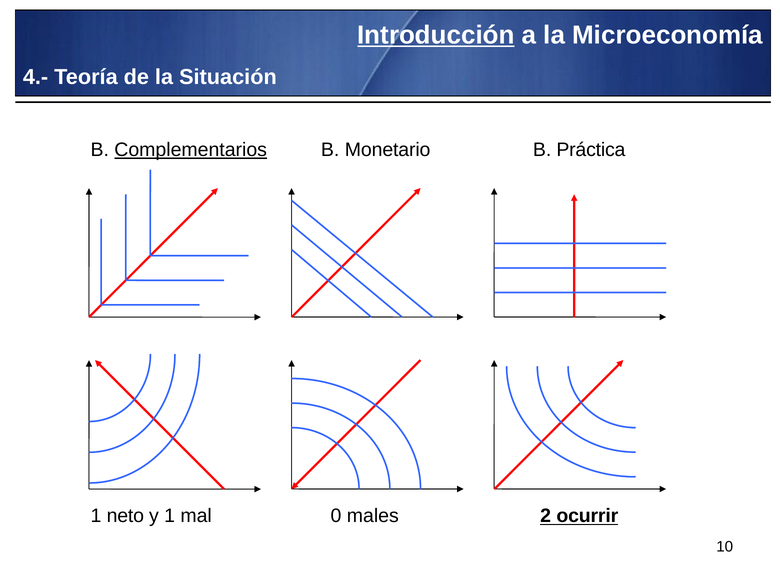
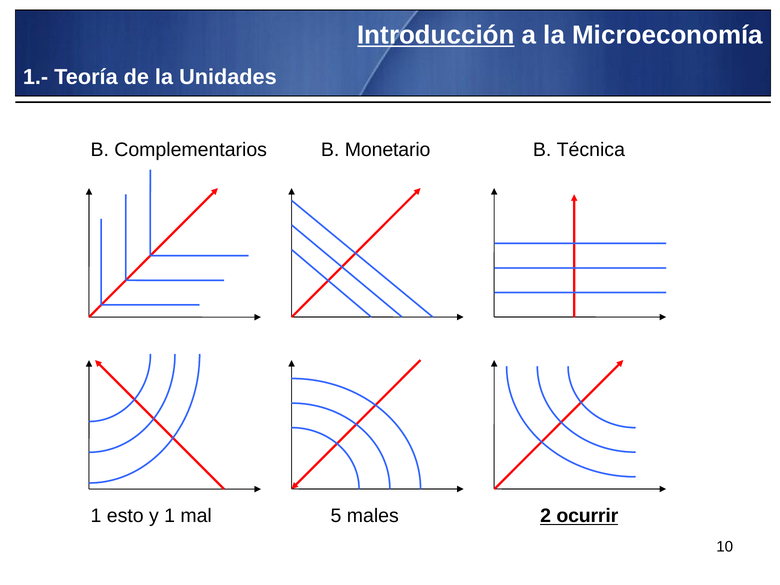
4.-: 4.- -> 1.- (36, 77)
Situación: Situación -> Unidades (228, 77)
Complementarios underline: present -> none (191, 150)
Práctica: Práctica -> Técnica (591, 150)
neto: neto -> esto (125, 516)
0: 0 -> 5 (336, 516)
